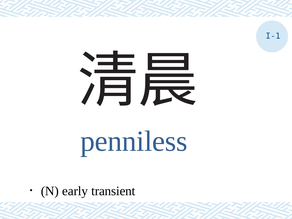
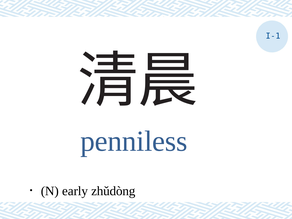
transient: transient -> zhǔdòng (113, 191)
